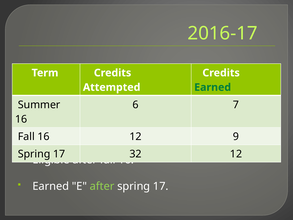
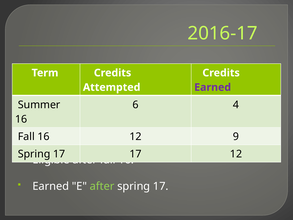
Earned colour: green -> purple (213, 87)
7: 7 -> 4 (236, 105)
32: 32 -> 17 (136, 154)
